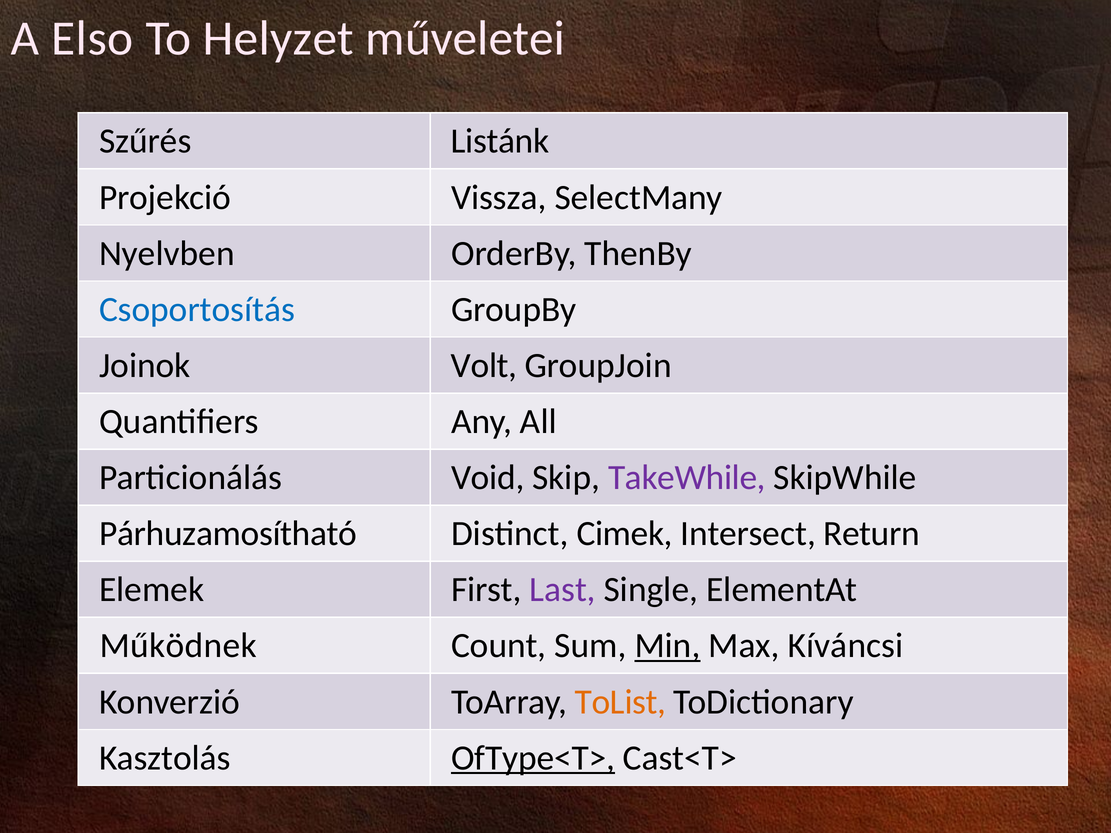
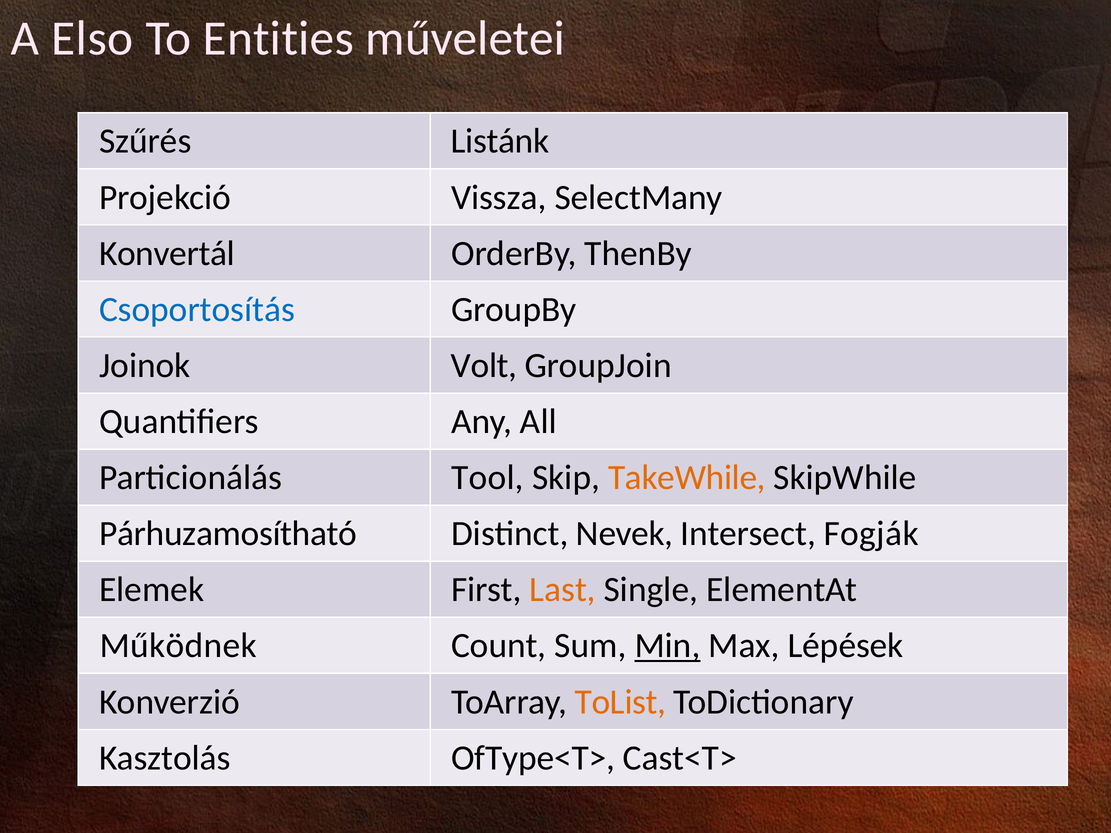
Helyzet: Helyzet -> Entities (278, 39)
Nyelvben: Nyelvben -> Konvertál (167, 253)
Void: Void -> Tool (487, 478)
TakeWhile colour: purple -> orange (687, 478)
Cimek: Cimek -> Nevek (625, 534)
Return: Return -> Fogják (871, 534)
Last colour: purple -> orange (563, 590)
Kíváncsi: Kíváncsi -> Lépések (846, 646)
OfType<T> underline: present -> none (533, 758)
